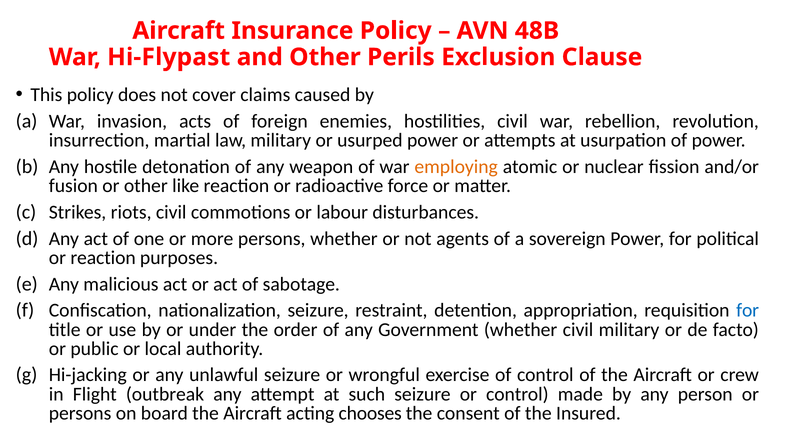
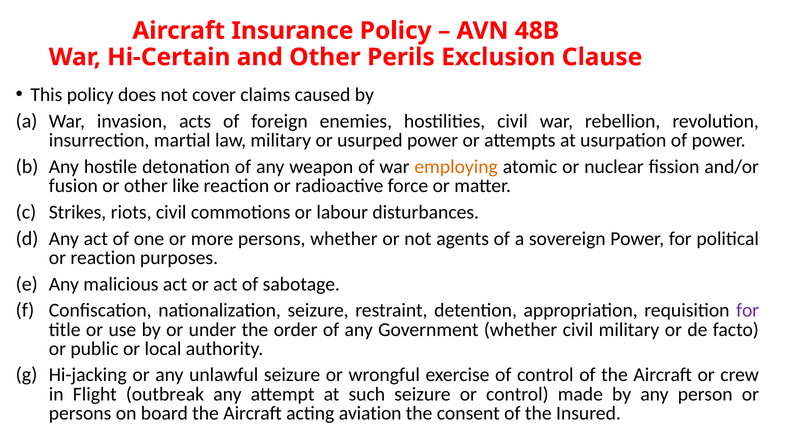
Hi-Flypast: Hi-Flypast -> Hi-Certain (169, 57)
for colour: blue -> purple (748, 311)
chooses: chooses -> aviation (370, 414)
